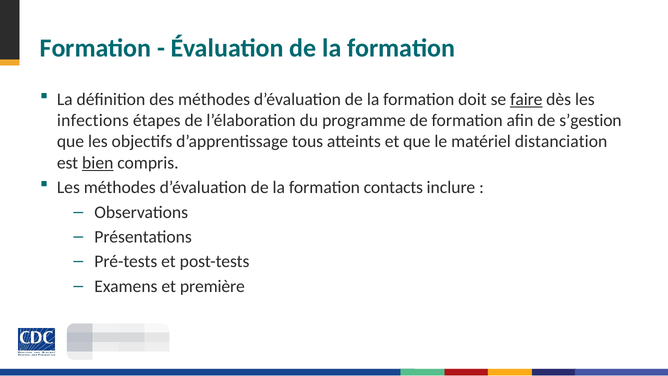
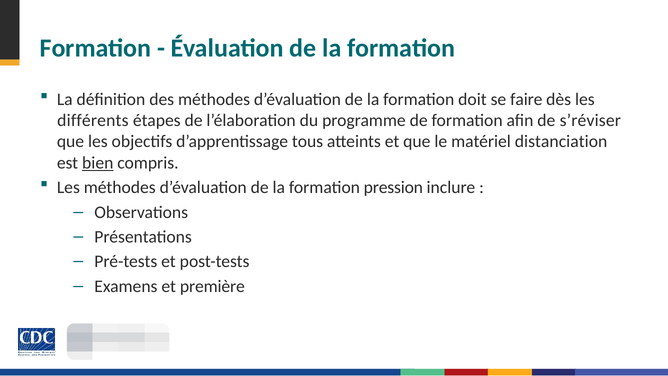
faire underline: present -> none (526, 99)
infections: infections -> différents (93, 120)
s’gestion: s’gestion -> s’réviser (590, 120)
contacts: contacts -> pression (393, 187)
